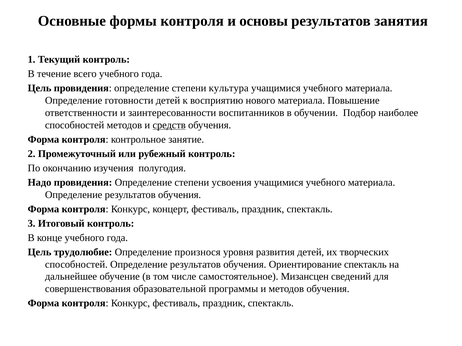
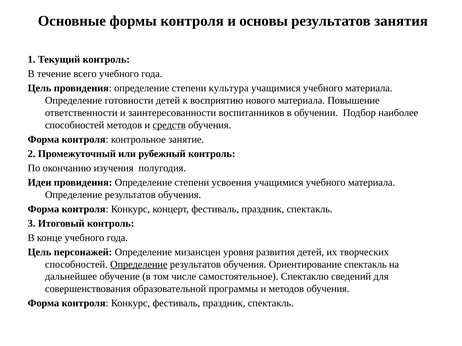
Надо: Надо -> Идеи (40, 183)
трудолюбие: трудолюбие -> персонажей (83, 252)
произнося: произнося -> мизансцен (198, 252)
Определение underline: none -> present (139, 265)
Мизансцен: Мизансцен -> Спектаклю (305, 277)
